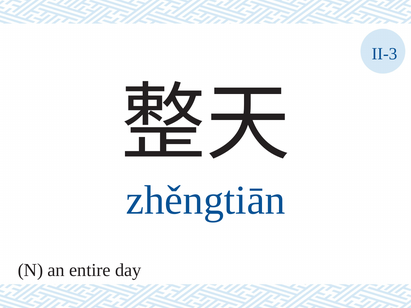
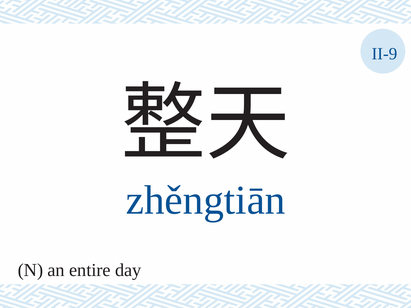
II-3: II-3 -> II-9 (384, 54)
